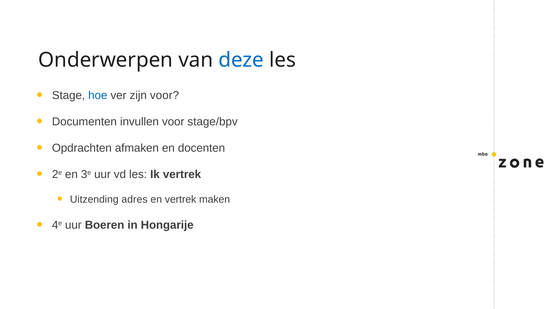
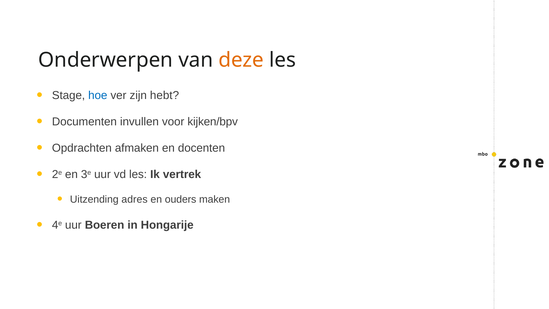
deze colour: blue -> orange (241, 60)
zijn voor: voor -> hebt (165, 95)
stage/bpv: stage/bpv -> kijken/bpv (213, 122)
en vertrek: vertrek -> ouders (181, 199)
